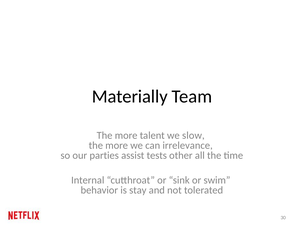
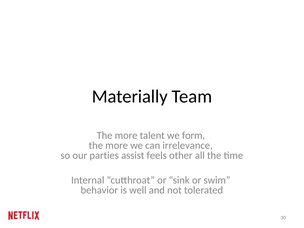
slow: slow -> form (193, 135)
tests: tests -> feels (157, 155)
stay: stay -> well (138, 190)
